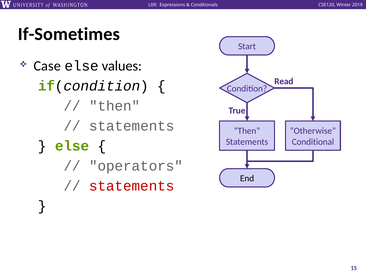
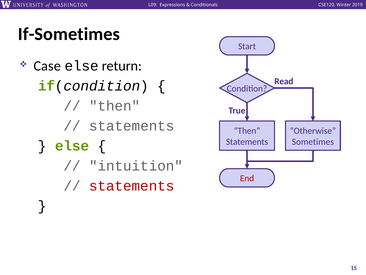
values: values -> return (122, 66)
Conditional: Conditional -> Sometimes (313, 142)
operators: operators -> intuition (136, 166)
End colour: black -> red (247, 178)
